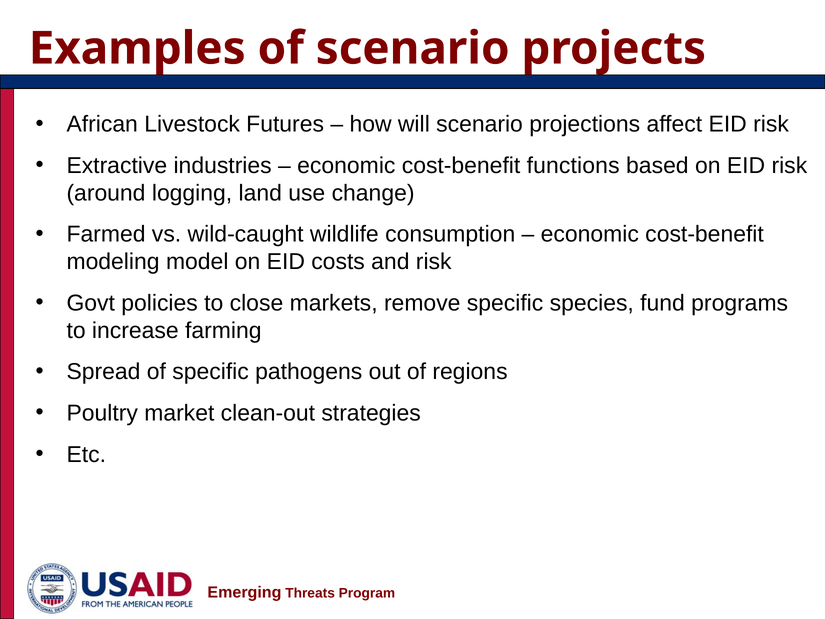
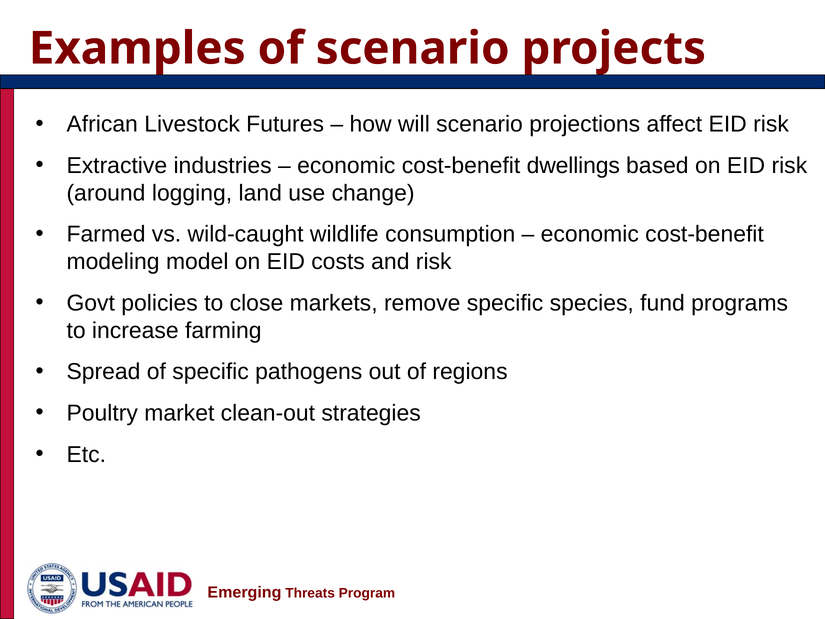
functions: functions -> dwellings (573, 165)
